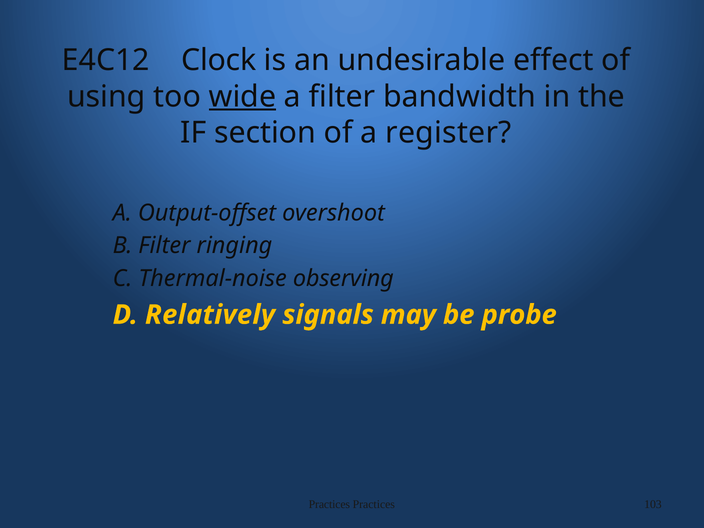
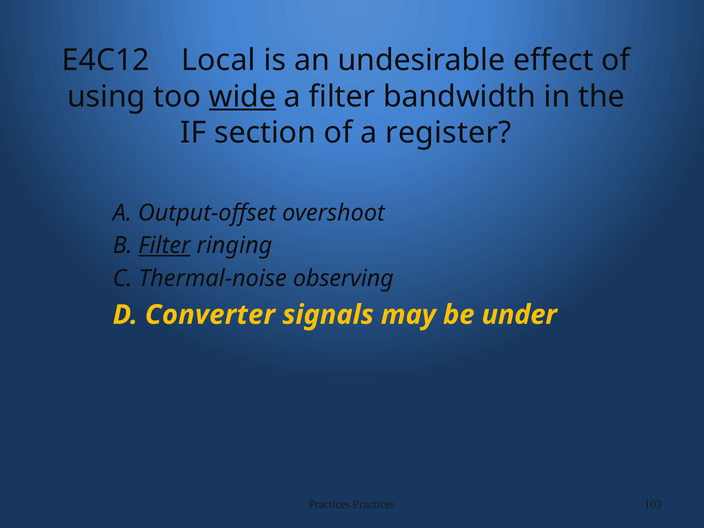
Clock: Clock -> Local (219, 60)
Filter underline: none -> present (164, 246)
Relatively: Relatively -> Converter (210, 315)
probe: probe -> under (519, 315)
